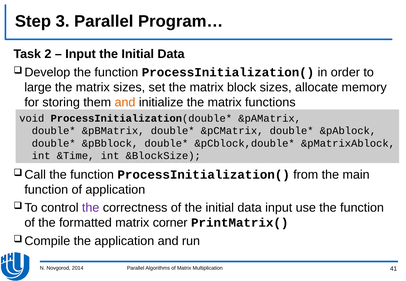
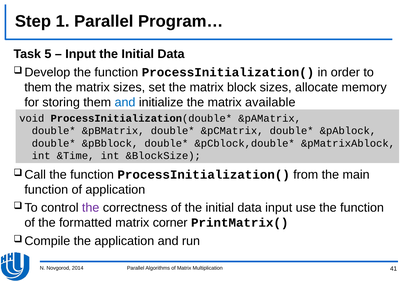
3: 3 -> 1 (63, 21)
2: 2 -> 5 (48, 54)
large: large -> them (38, 87)
and colour: orange -> blue (125, 102)
functions: functions -> available (270, 102)
